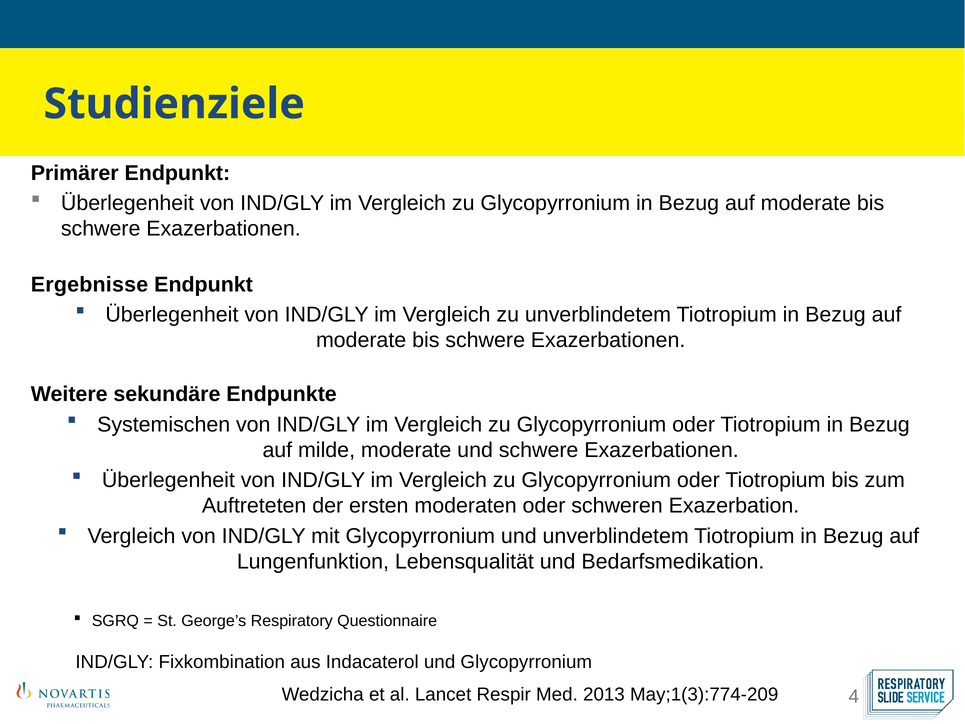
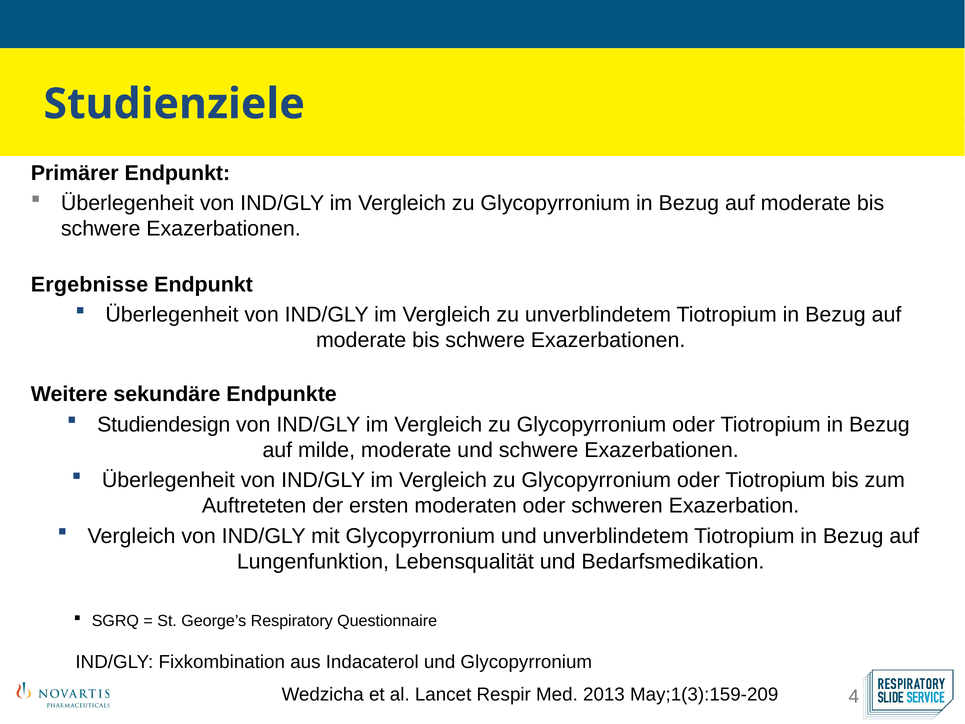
Systemischen: Systemischen -> Studiendesign (164, 424)
May;1(3):774-209: May;1(3):774-209 -> May;1(3):159-209 (704, 694)
